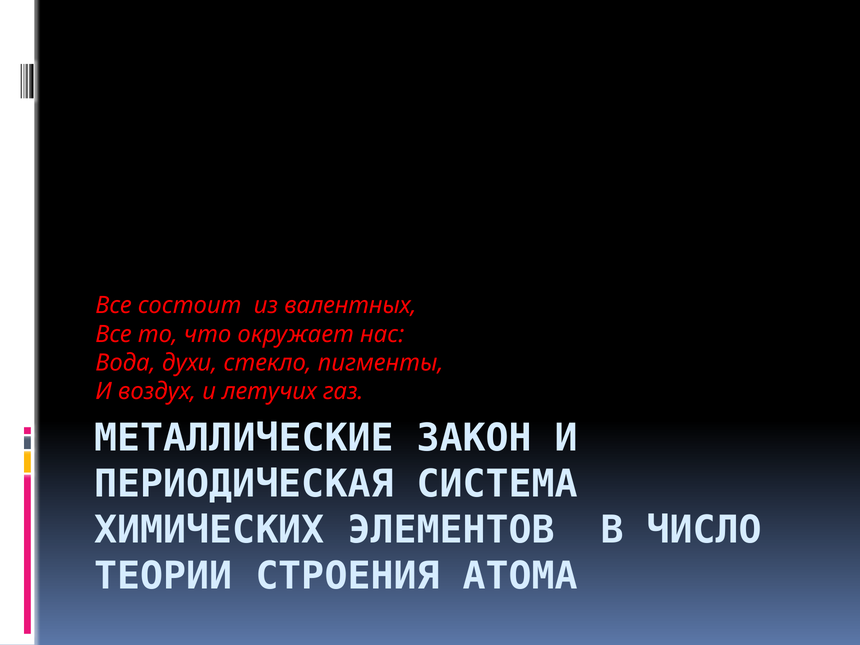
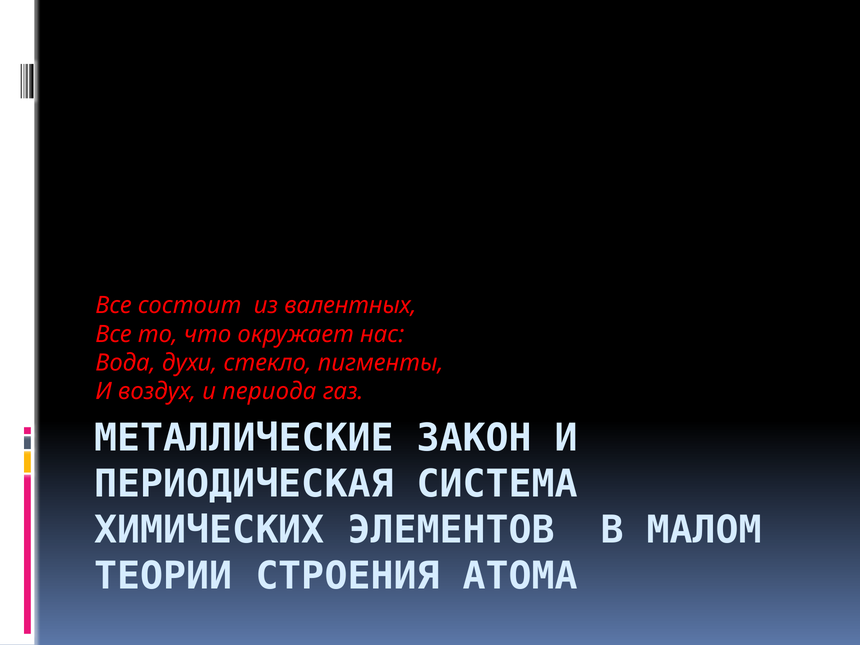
летучих: летучих -> периода (269, 392)
ЧИСЛО: ЧИСЛО -> МАЛОМ (704, 530)
